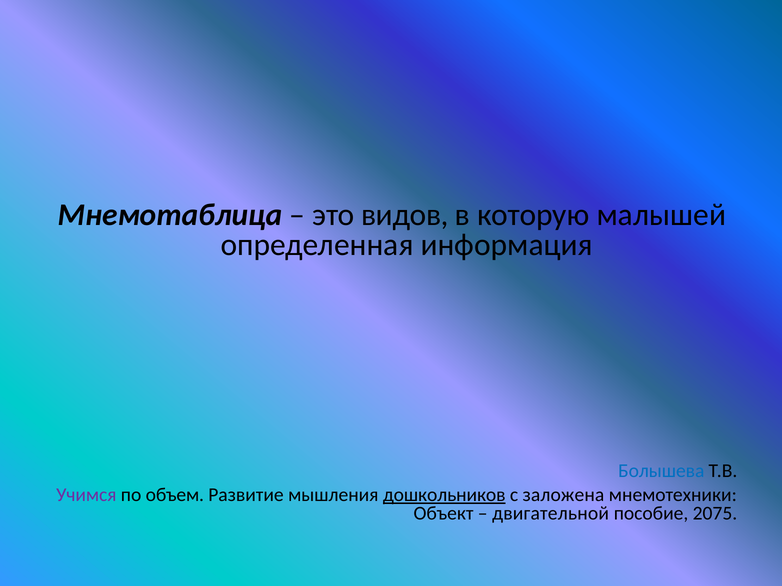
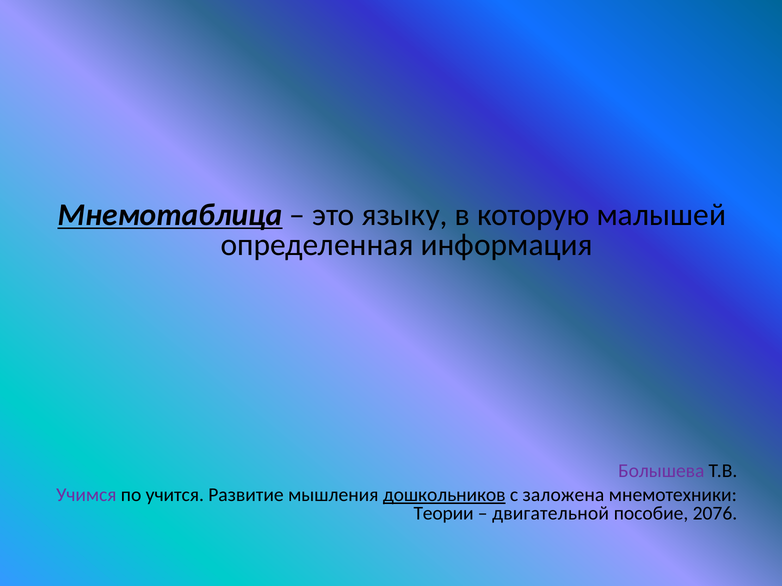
Мнемотаблица underline: none -> present (170, 215)
видов: видов -> языку (405, 215)
Болышева colour: blue -> purple (661, 471)
объем: объем -> учится (175, 495)
Объект: Объект -> Теории (444, 514)
2075: 2075 -> 2076 (715, 514)
